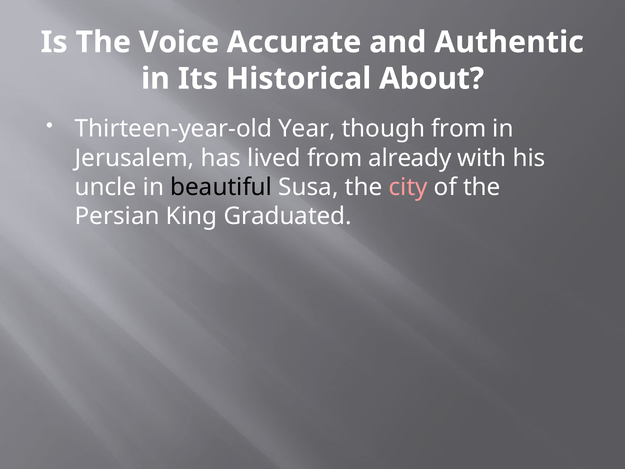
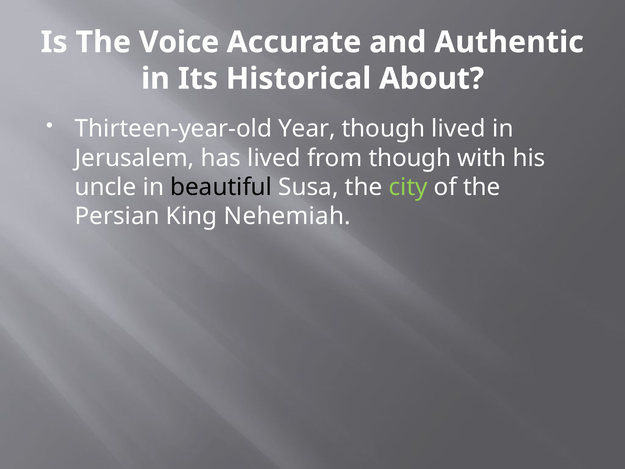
though from: from -> lived (459, 129)
from already: already -> though (410, 158)
city colour: pink -> light green (408, 187)
Graduated: Graduated -> Nehemiah (287, 216)
